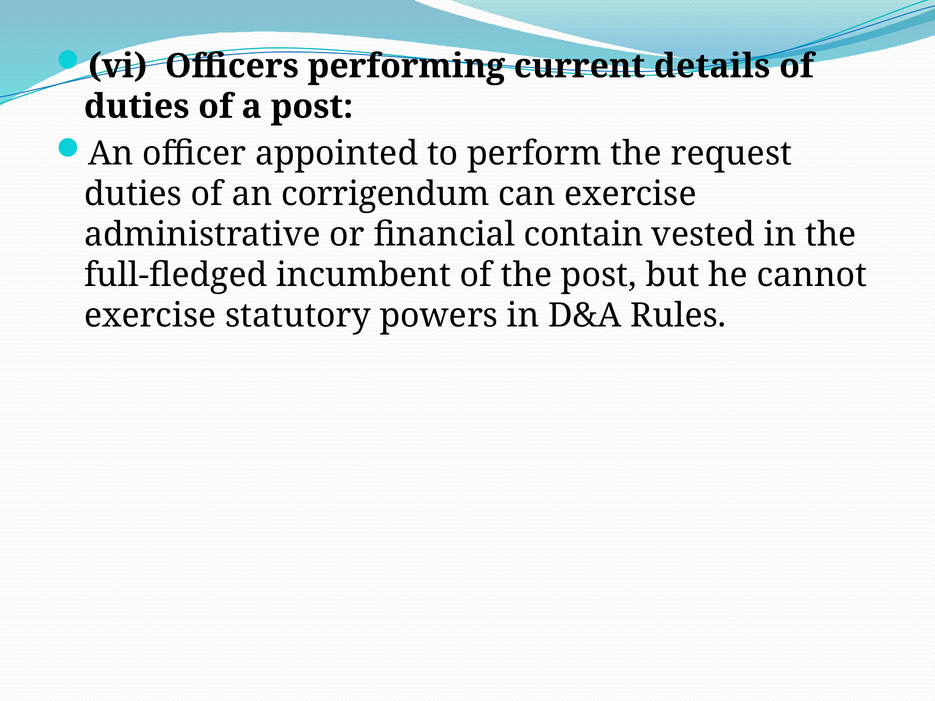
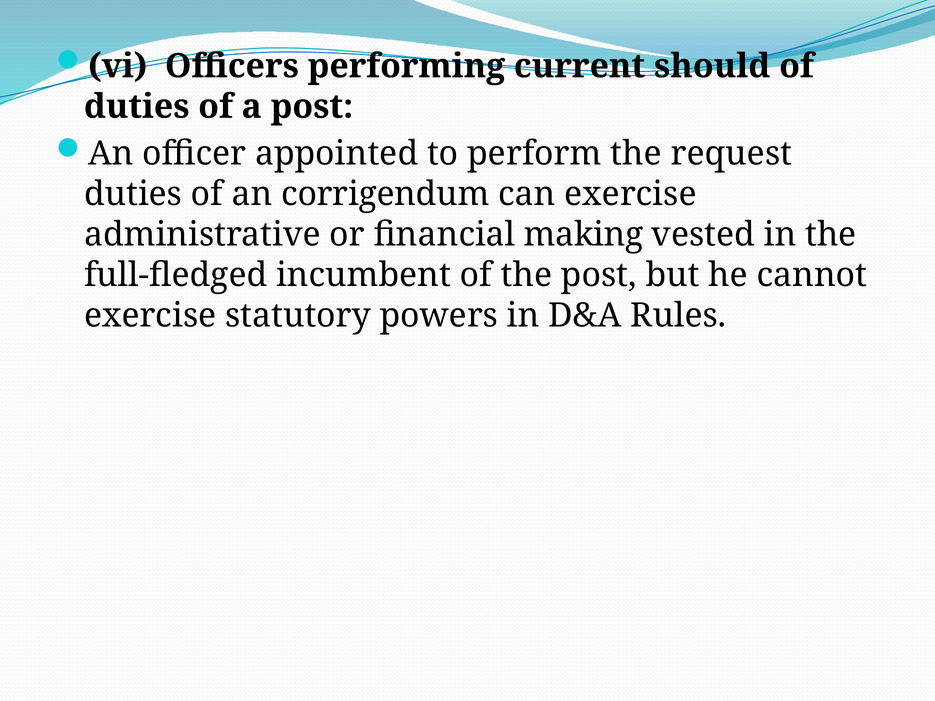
details: details -> should (712, 66)
contain: contain -> making (584, 235)
